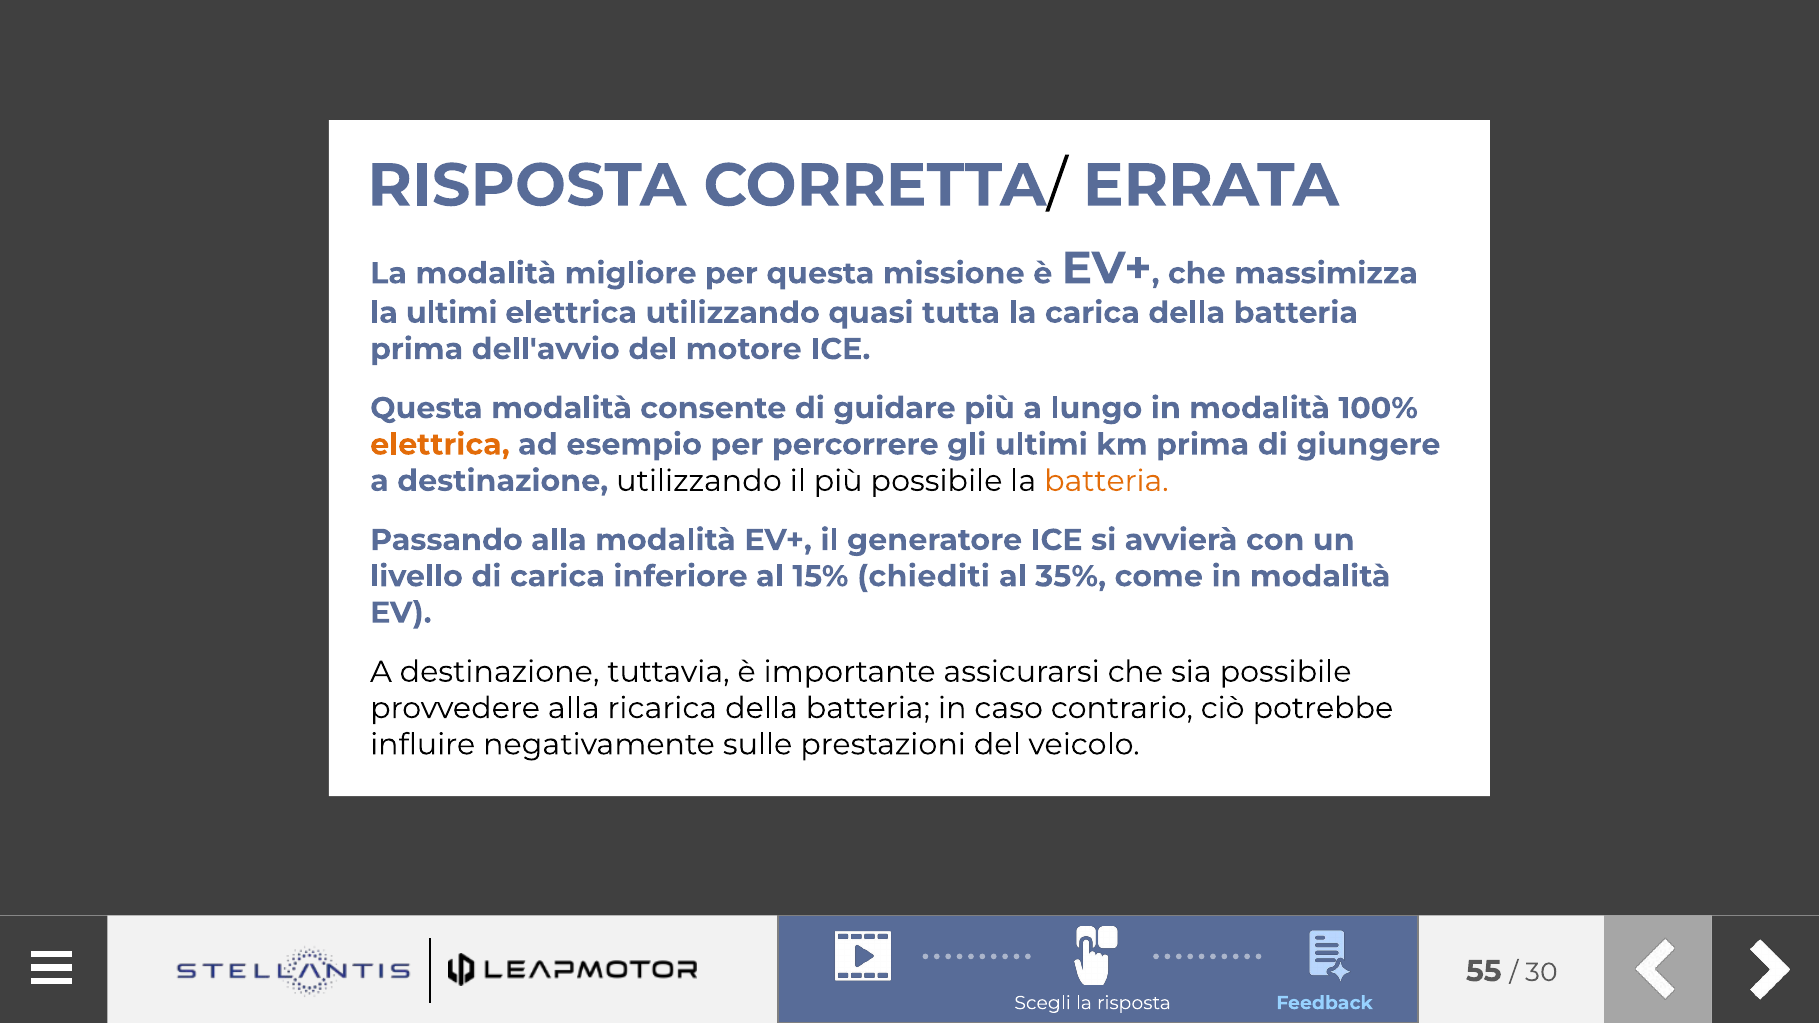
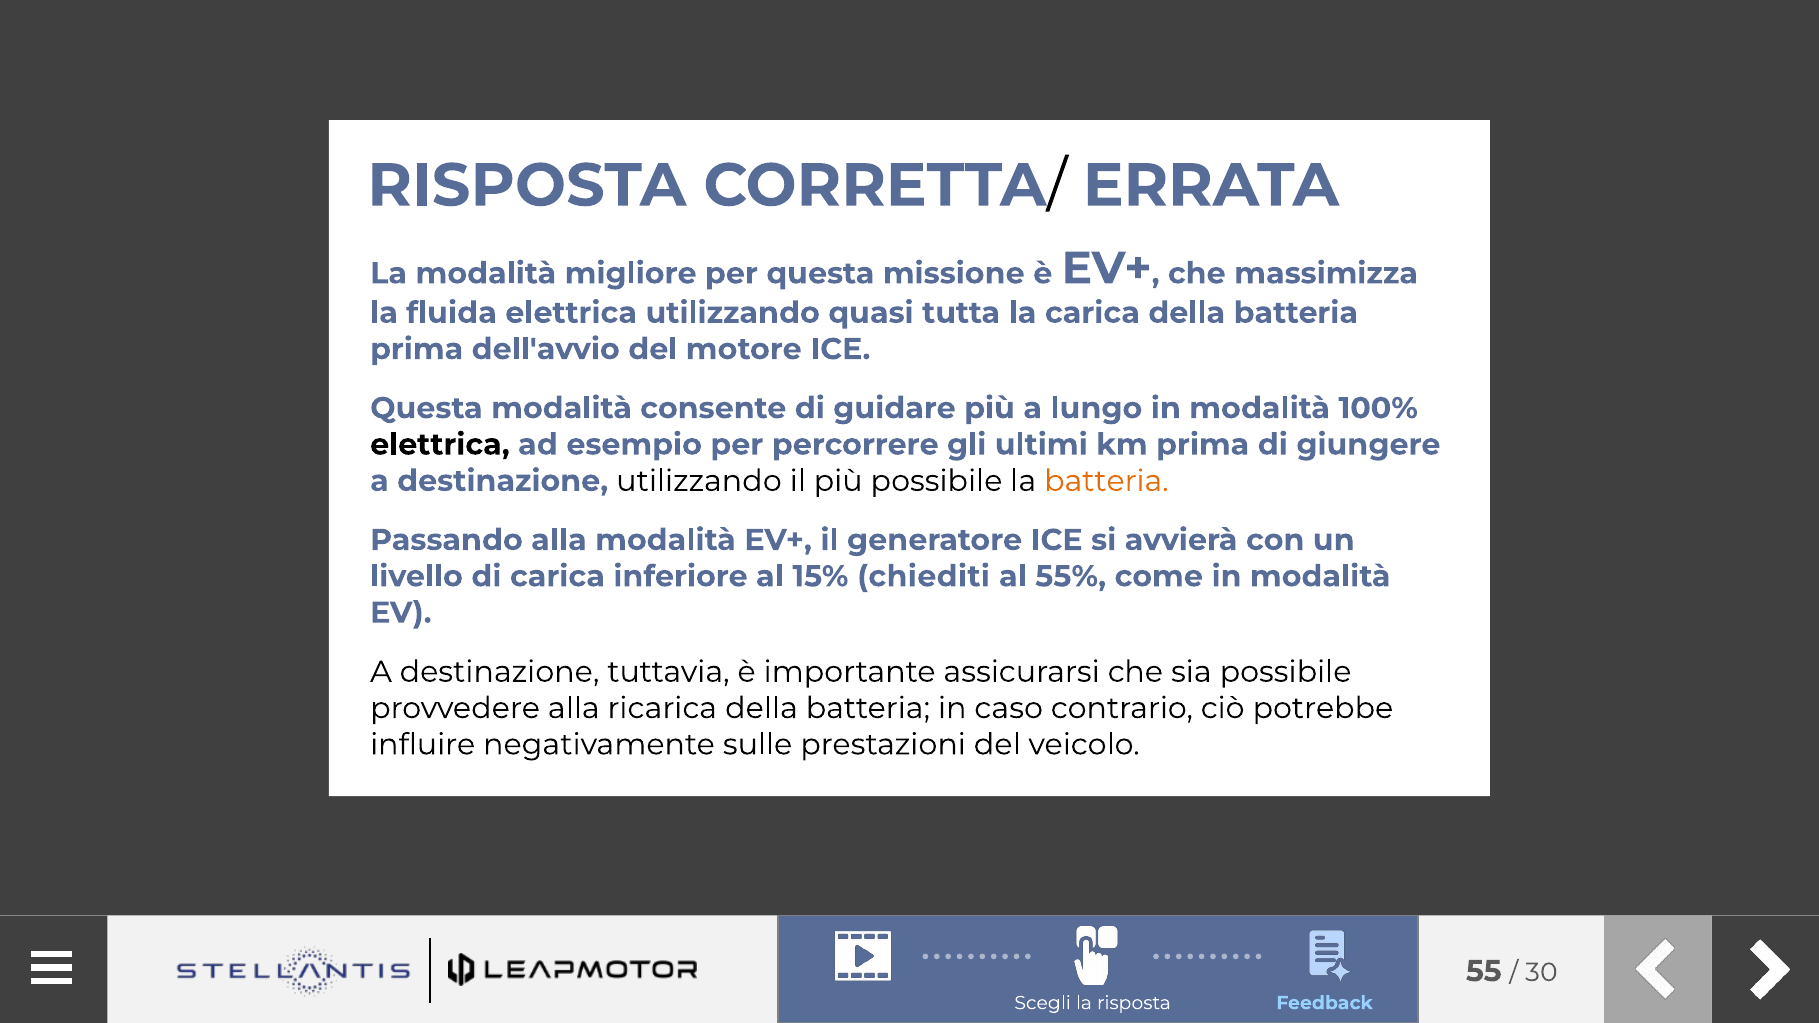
la ultimi: ultimi -> fluida (452, 313)
elettrica colour: orange -> black (440, 445)
35%: 35% -> 55% (1071, 576)
